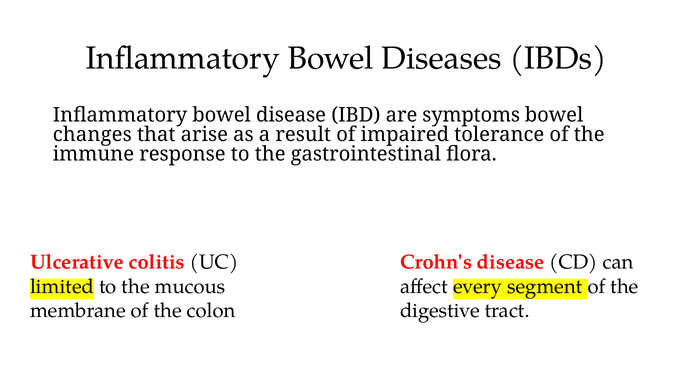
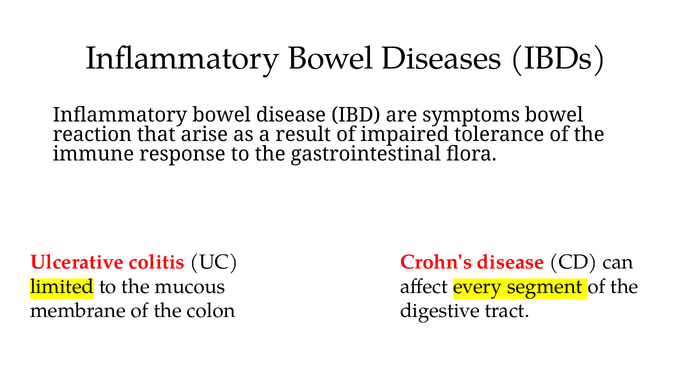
changes: changes -> reaction (92, 135)
